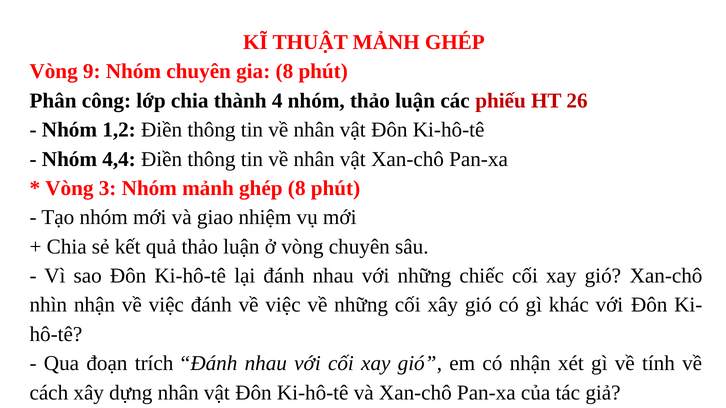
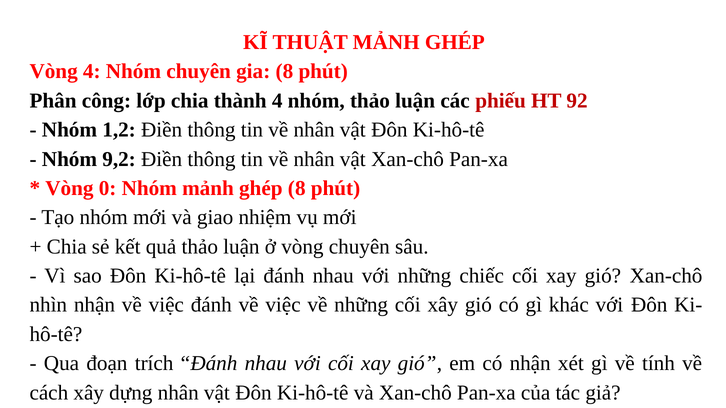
Vòng 9: 9 -> 4 (92, 72)
26: 26 -> 92 (577, 101)
4,4: 4,4 -> 9,2 (119, 159)
3: 3 -> 0 (108, 188)
